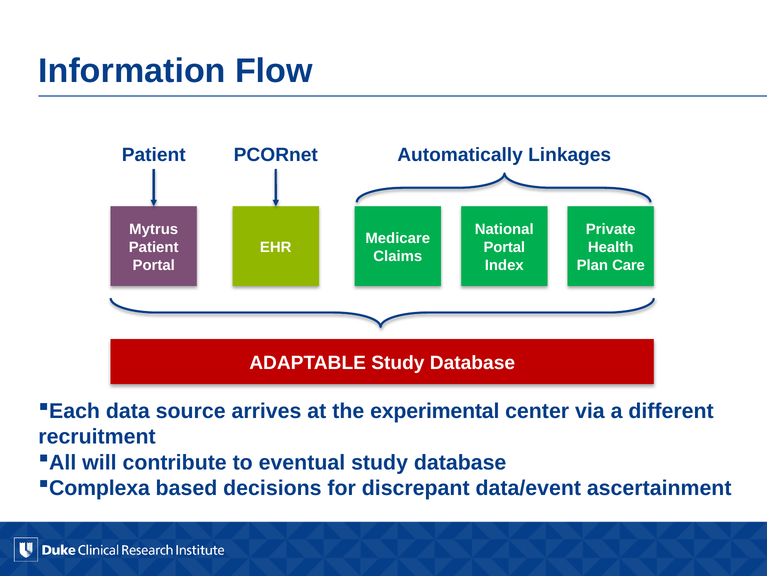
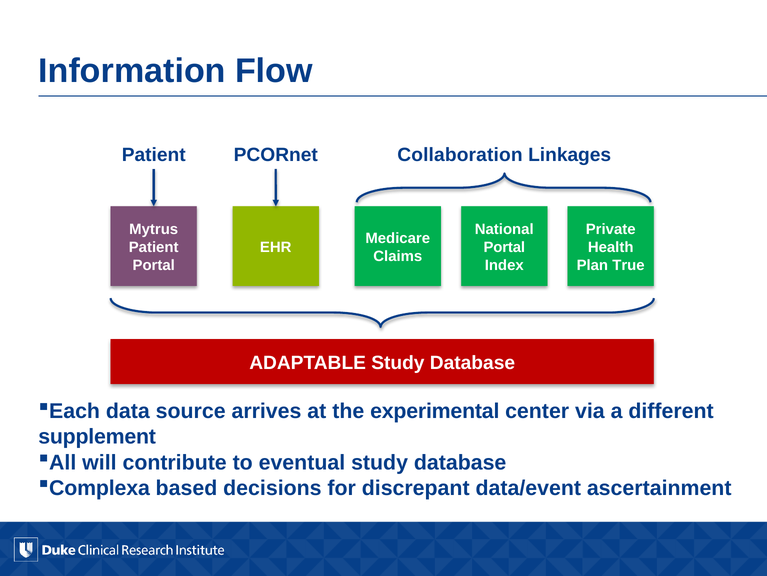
Automatically: Automatically -> Collaboration (460, 155)
Care: Care -> True (628, 265)
recruitment: recruitment -> supplement (97, 436)
